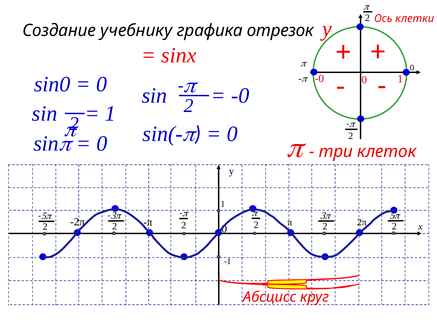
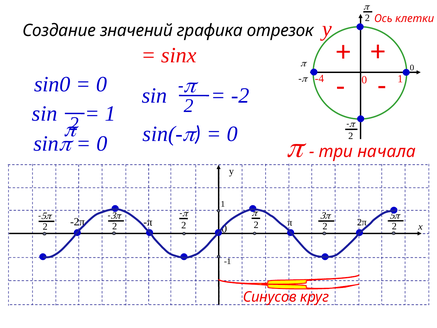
учебнику: учебнику -> значений (136, 31)
-0: -0 -> -4 (319, 79)
-0: -0 -> -2 (240, 96)
клеток: клеток -> начала (387, 151)
Абсцисс: Абсцисс -> Синусов (270, 297)
